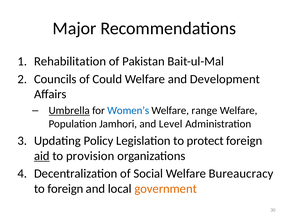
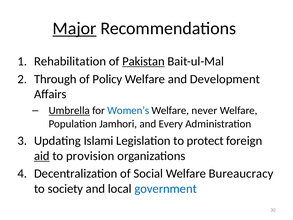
Major underline: none -> present (74, 28)
Pakistan underline: none -> present (143, 61)
Councils: Councils -> Through (55, 79)
Could: Could -> Policy (107, 79)
range: range -> never (204, 110)
Level: Level -> Every (171, 124)
Policy: Policy -> Islami (98, 141)
to foreign: foreign -> society (65, 189)
government colour: orange -> blue (166, 189)
